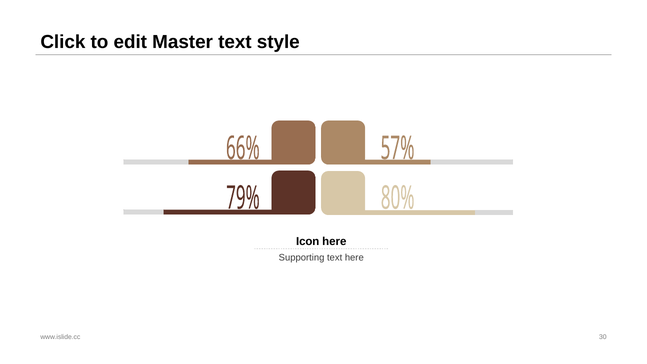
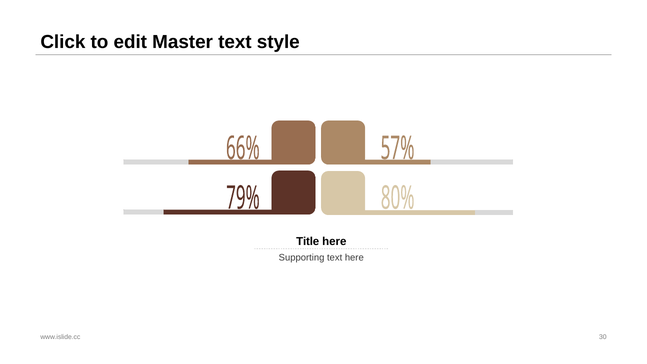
Icon: Icon -> Title (308, 241)
